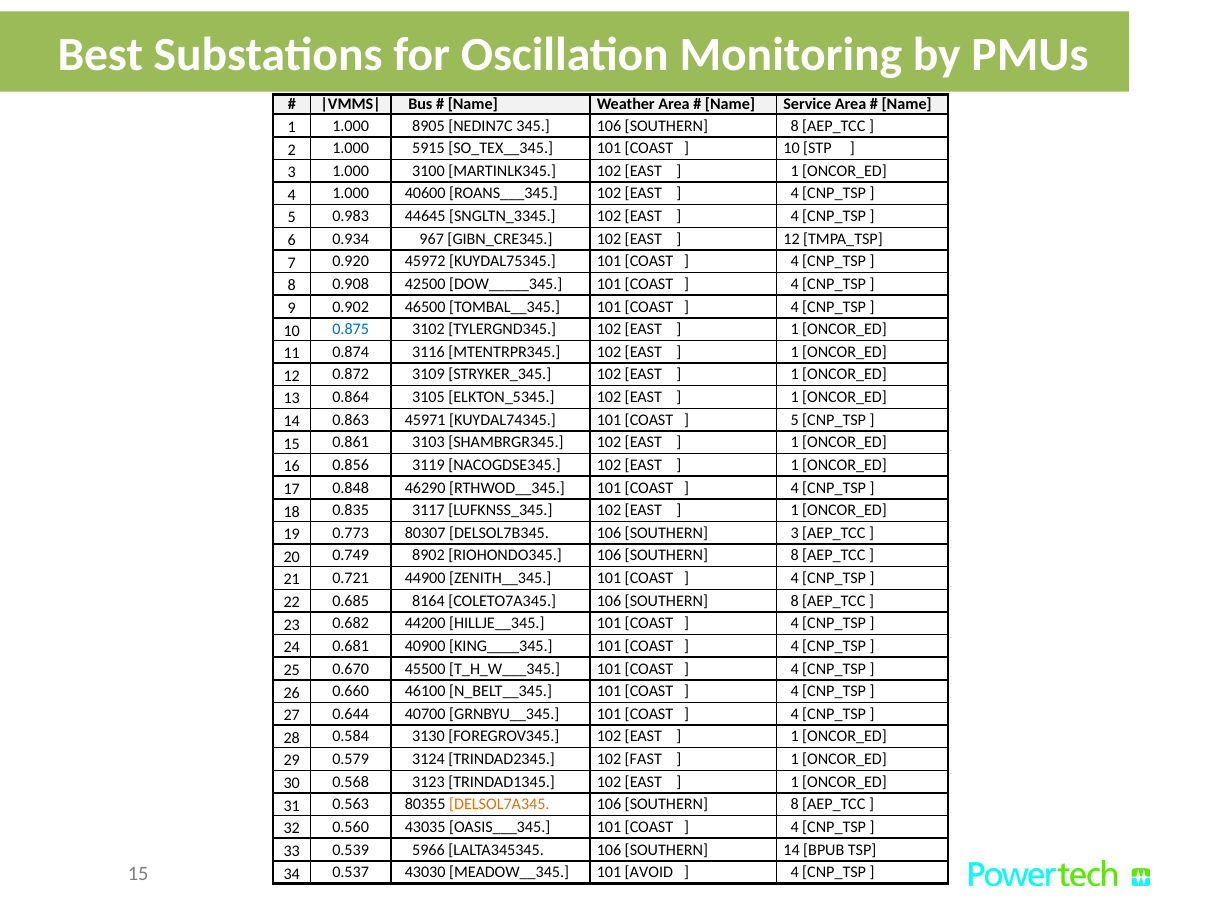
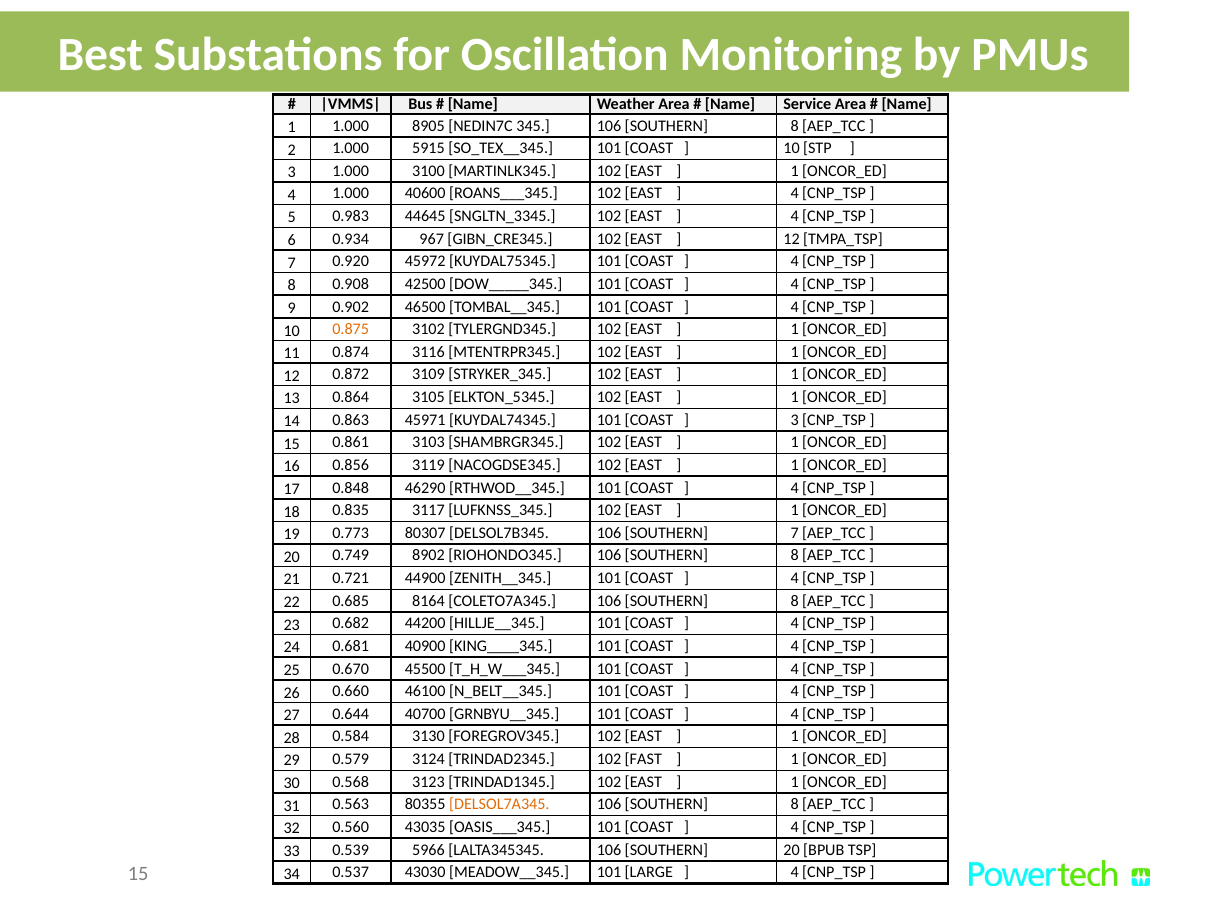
0.875 colour: blue -> orange (351, 329)
5: 5 -> 3 (795, 420)
SOUTHERN 3: 3 -> 7 (795, 533)
SOUTHERN 14: 14 -> 20 (792, 849)
AVOID: AVOID -> LARGE (649, 872)
